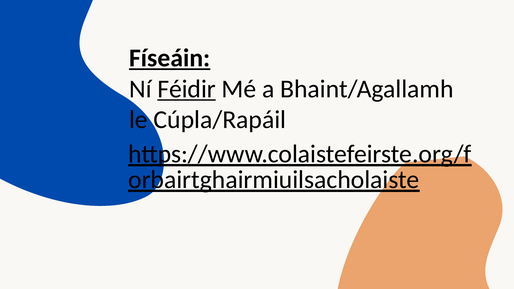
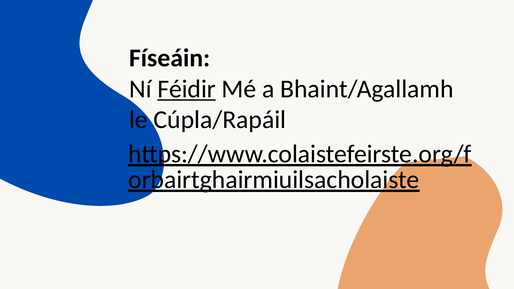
Físeáin underline: present -> none (170, 58)
